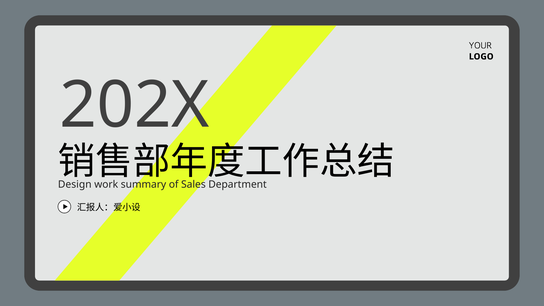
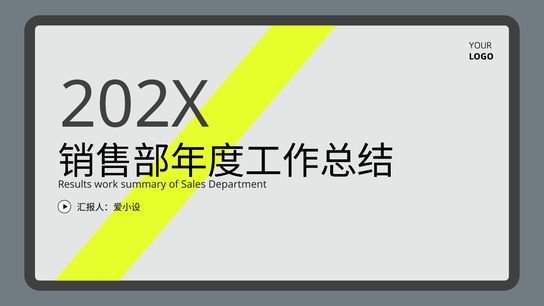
Design: Design -> Results (75, 185)
